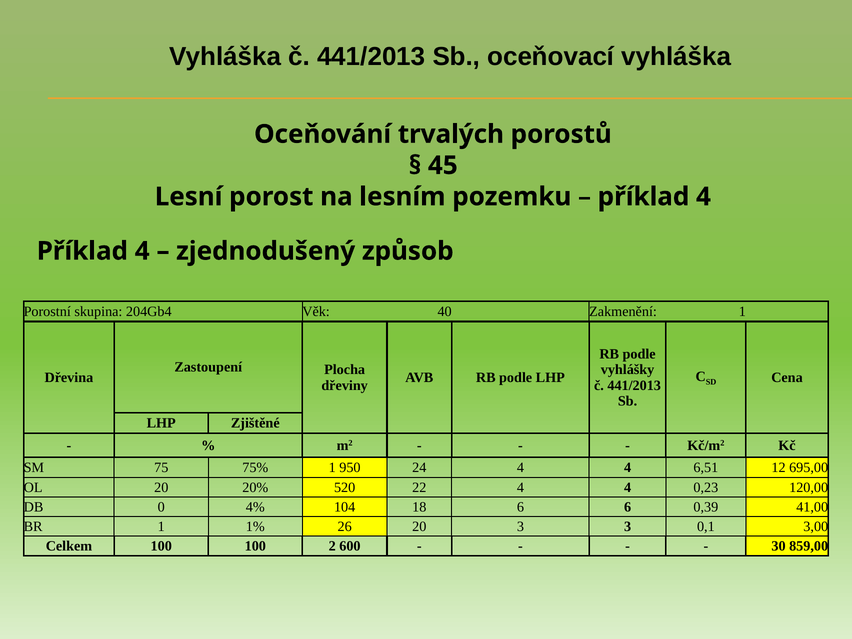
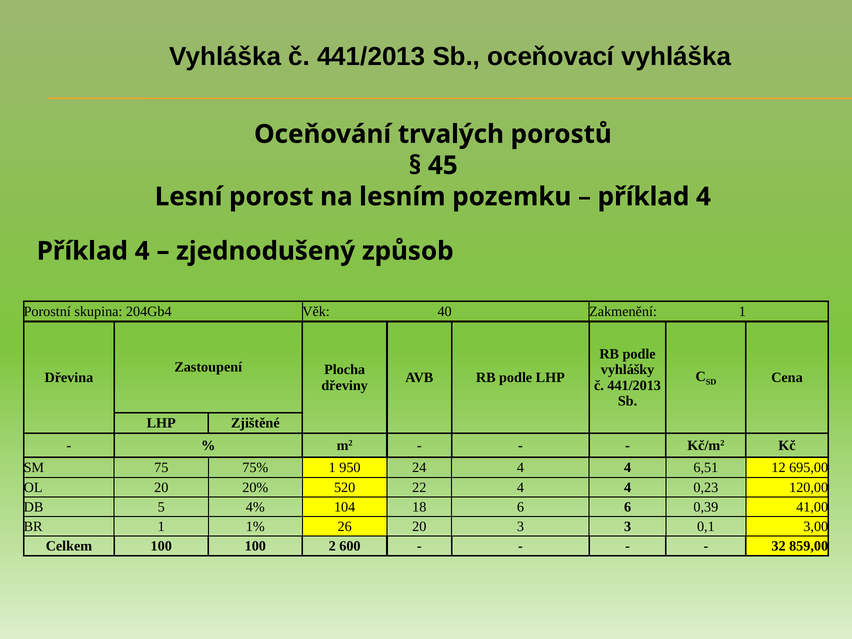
0: 0 -> 5 (161, 507)
30: 30 -> 32 (779, 546)
